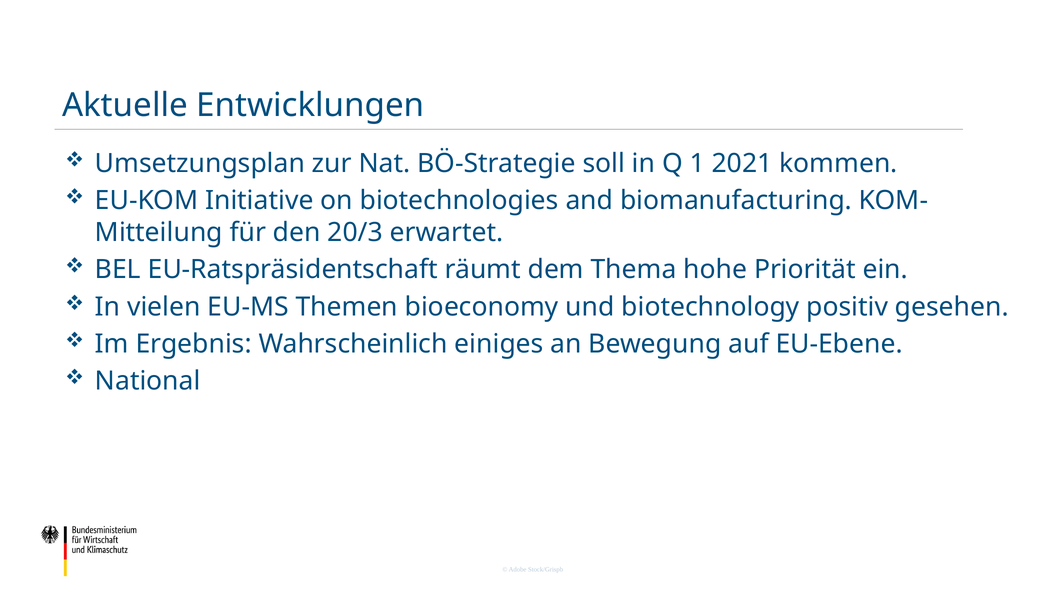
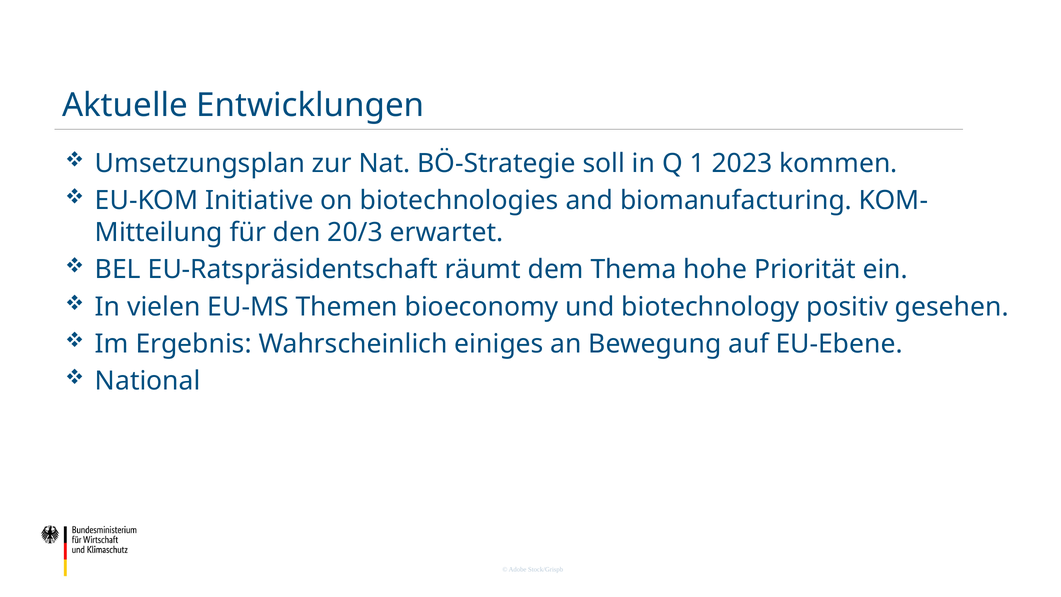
2021: 2021 -> 2023 (742, 164)
